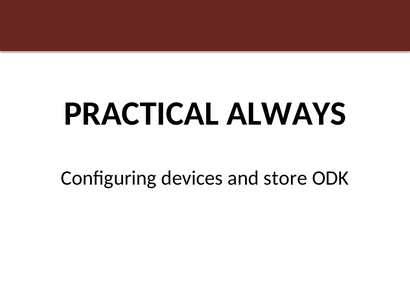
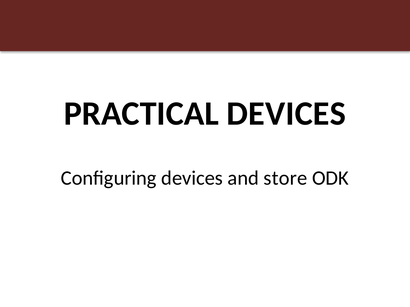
PRACTICAL ALWAYS: ALWAYS -> DEVICES (286, 114)
